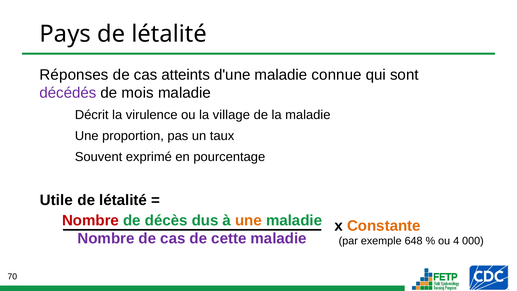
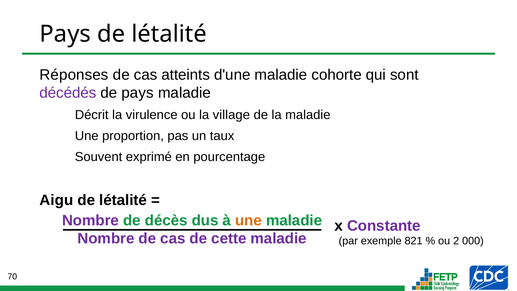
connue: connue -> cohorte (337, 75)
de mois: mois -> pays (138, 93)
Utile: Utile -> Aigu (56, 200)
Nombre colour: red -> purple (91, 220)
Constante colour: orange -> purple (384, 226)
648: 648 -> 821 (414, 241)
4: 4 -> 2 (456, 241)
